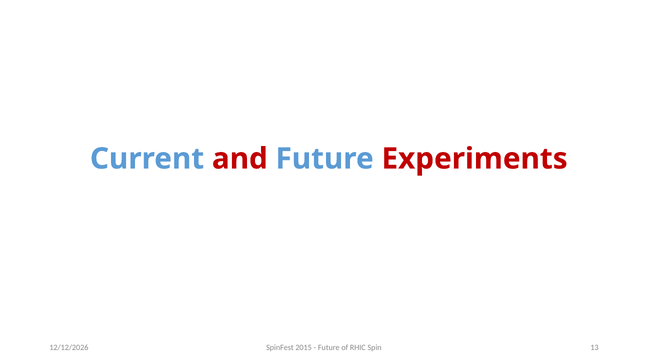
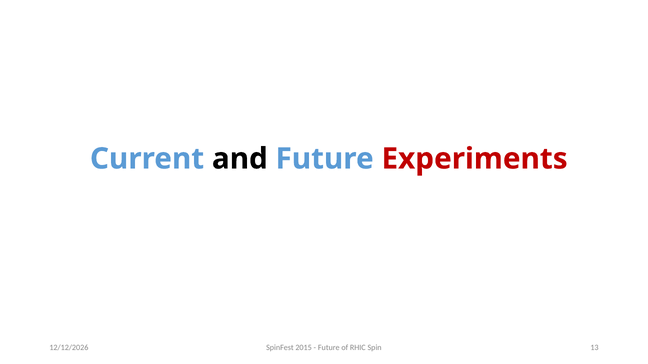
and colour: red -> black (240, 159)
